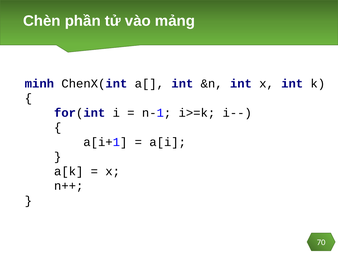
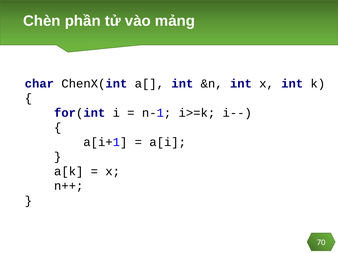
minh: minh -> char (39, 84)
